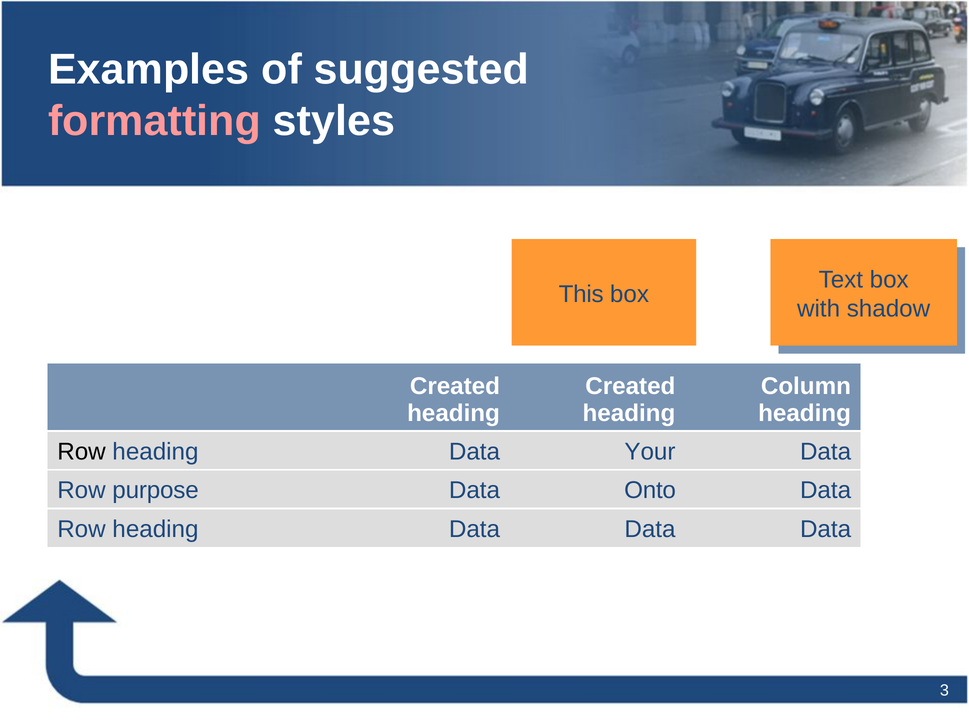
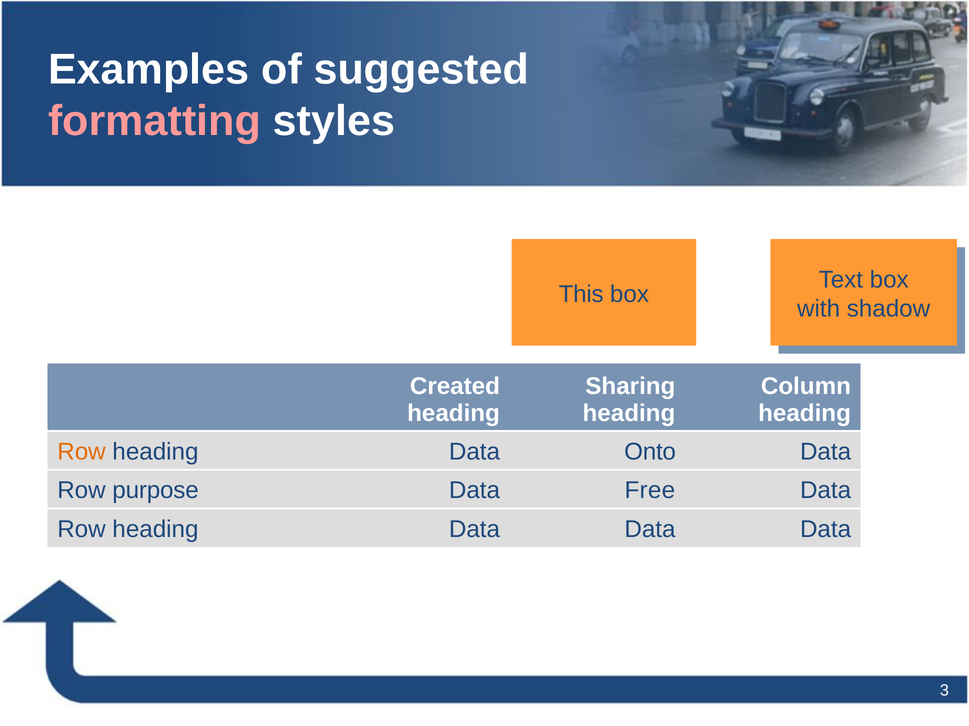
Created: Created -> Sharing (630, 386)
Row colour: black -> orange (81, 452)
Your: Your -> Onto (650, 452)
Onto: Onto -> Free (650, 491)
